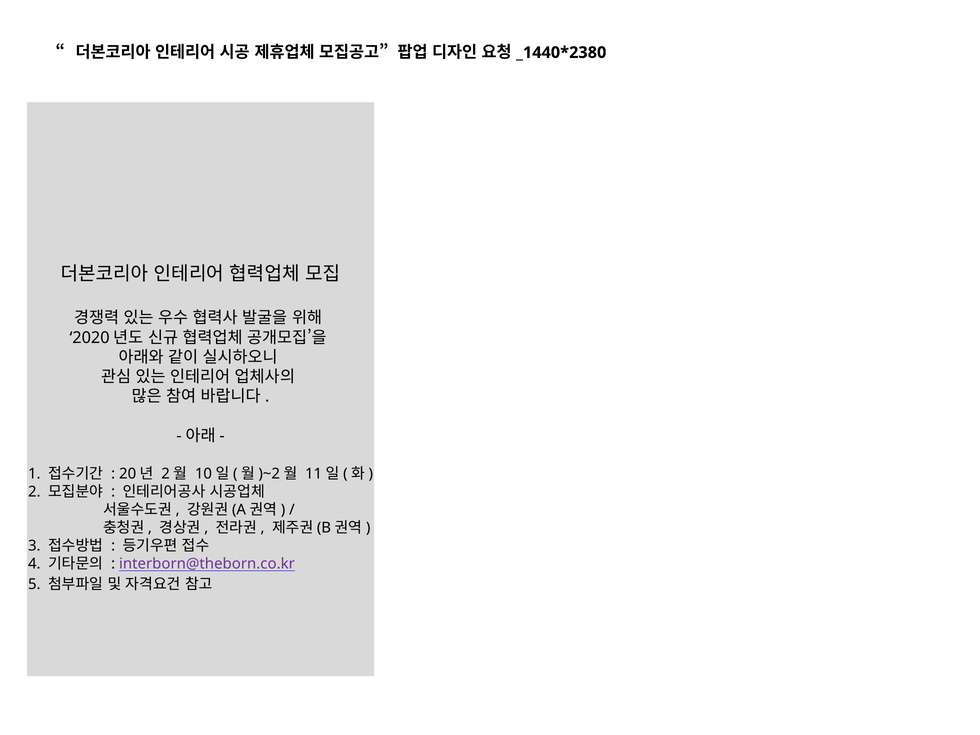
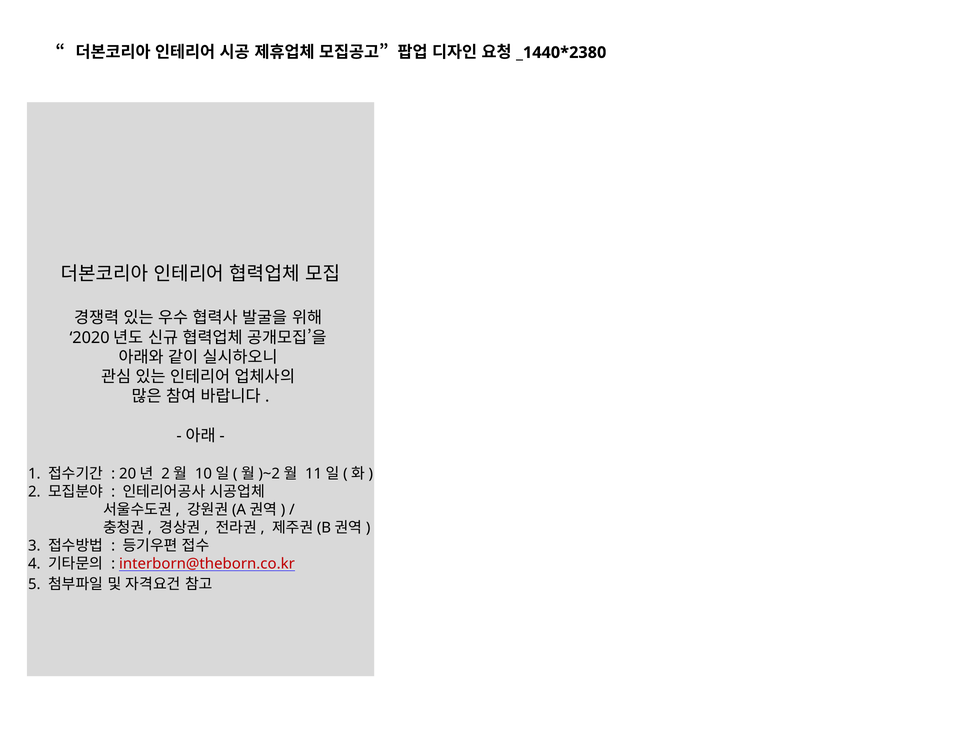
interborn@theborn.co.kr colour: purple -> red (207, 564)
